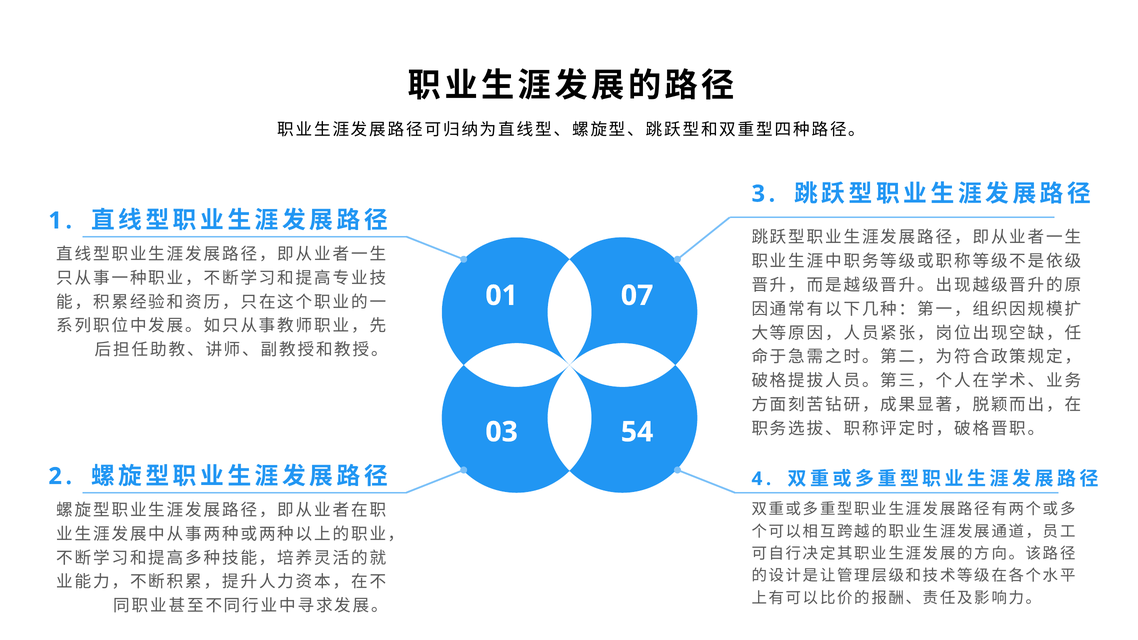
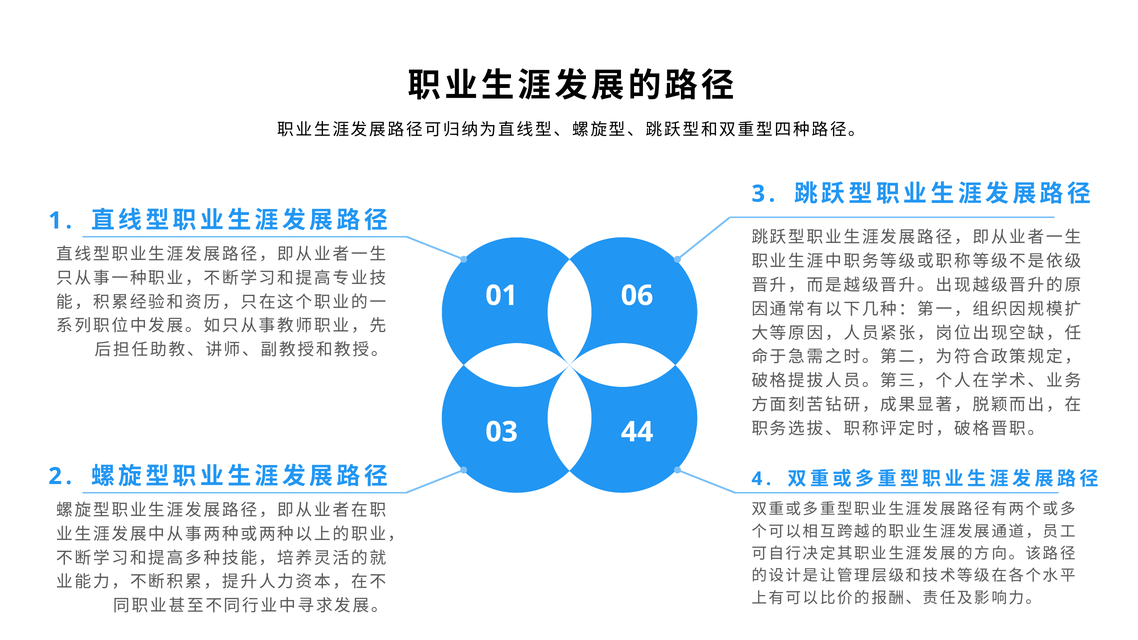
07: 07 -> 06 (637, 296)
54: 54 -> 44 (637, 432)
